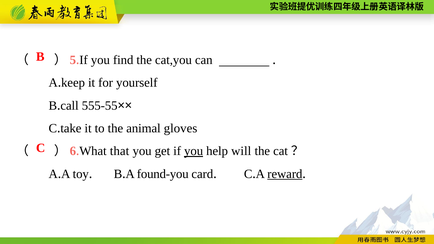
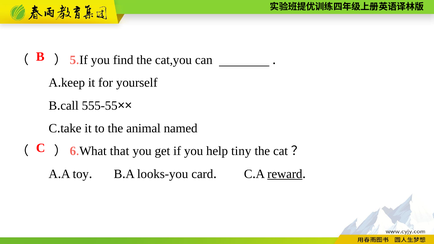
gloves: gloves -> named (181, 128)
you underline: present -> none (194, 151)
will: will -> tiny (241, 151)
found-you: found-you -> looks-you (163, 174)
